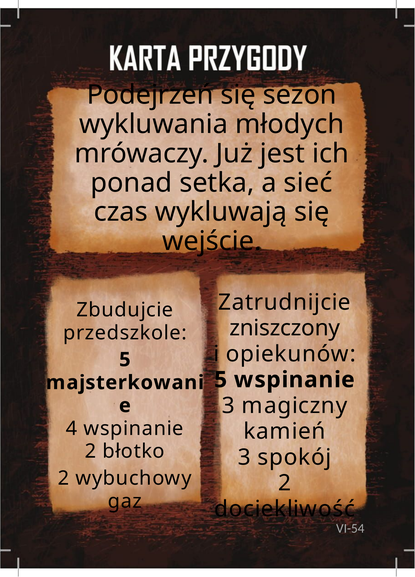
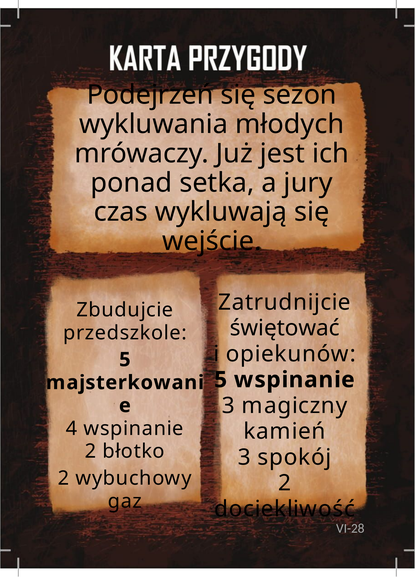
sieć: sieć -> jury (308, 183)
zniszczony: zniszczony -> świętować (285, 328)
VI-54: VI-54 -> VI-28 (350, 529)
